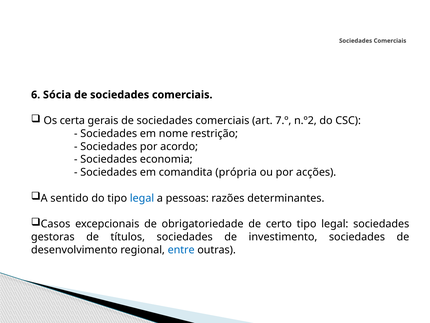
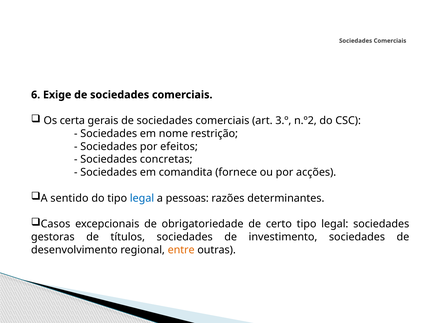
Sócia: Sócia -> Exige (57, 95)
7.º: 7.º -> 3.º (283, 120)
acordo: acordo -> efeitos (179, 146)
economia: economia -> concretas (166, 159)
própria: própria -> fornece (236, 172)
entre colour: blue -> orange (181, 249)
